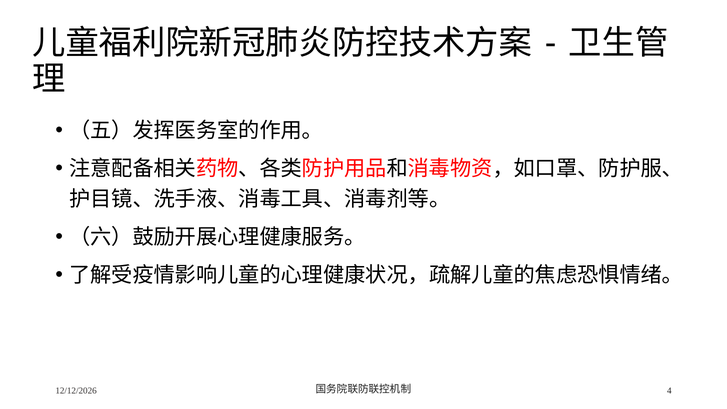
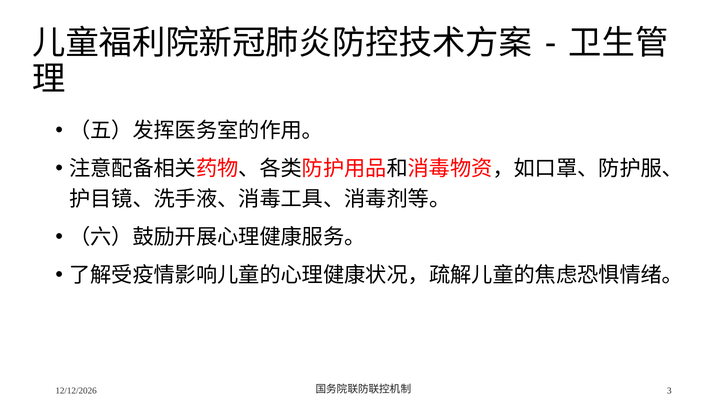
4: 4 -> 3 (669, 391)
